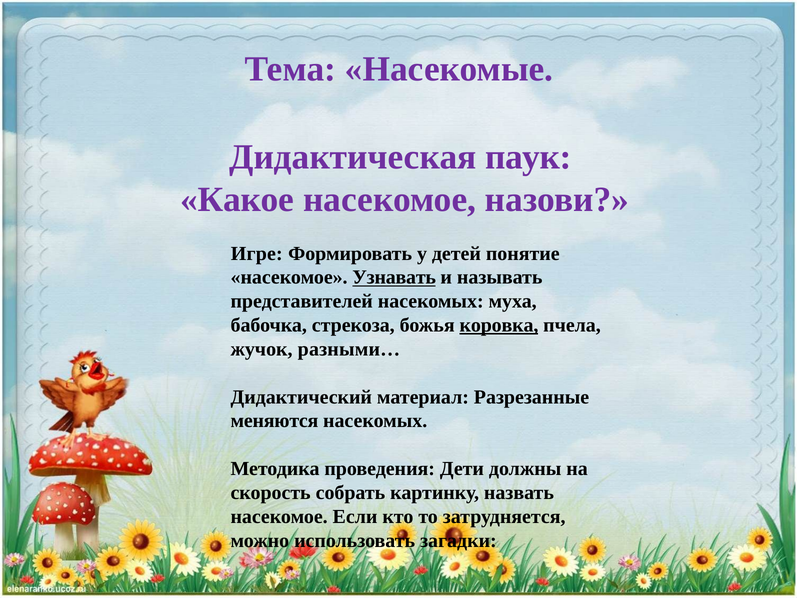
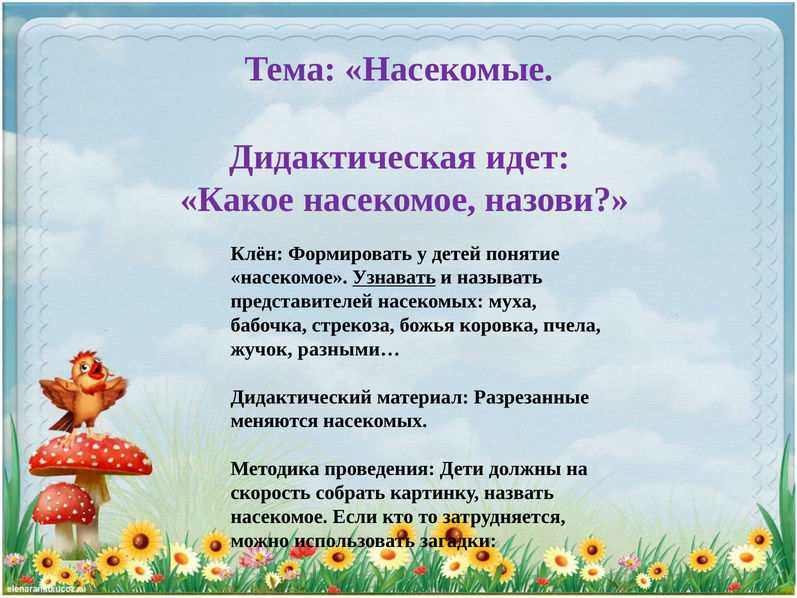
паук: паук -> идет (528, 157)
Игре: Игре -> Клён (257, 253)
коровка underline: present -> none (499, 325)
